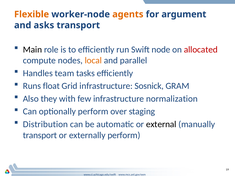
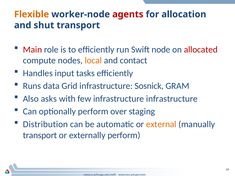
agents colour: orange -> red (128, 14)
argument: argument -> allocation (184, 14)
asks: asks -> shut (44, 25)
Main colour: black -> red (32, 50)
parallel: parallel -> contact (134, 61)
team: team -> input (65, 73)
float: float -> data (51, 86)
they: they -> asks (49, 99)
infrastructure normalization: normalization -> infrastructure (172, 99)
external colour: black -> orange (161, 124)
